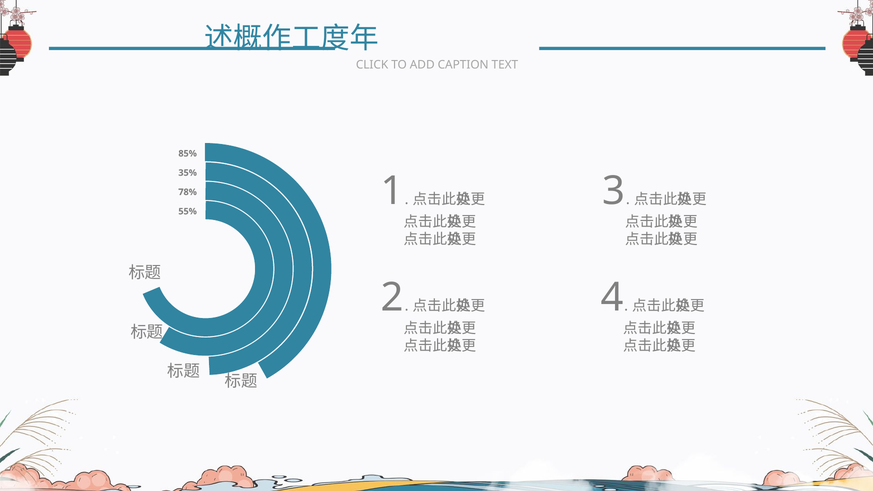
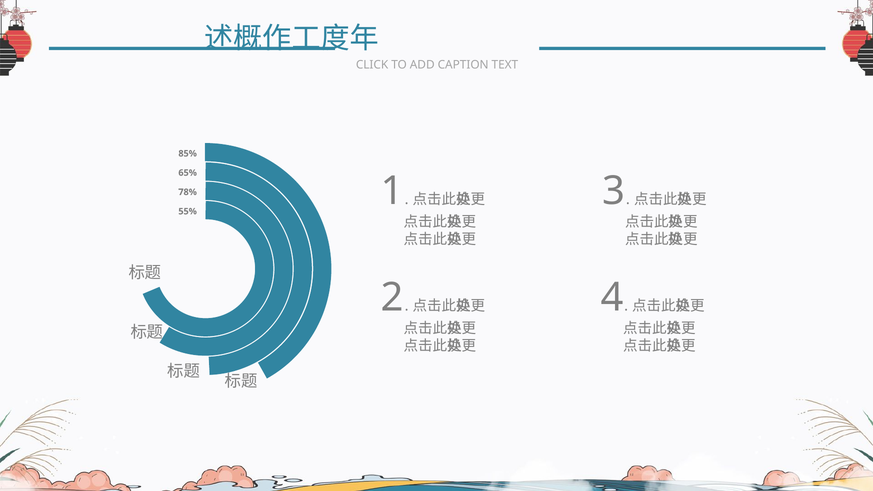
35%: 35% -> 65% (188, 173)
